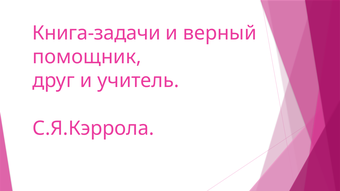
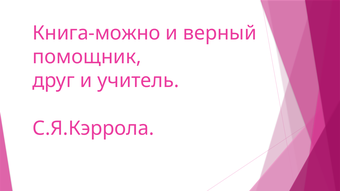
Книга-задачи: Книга-задачи -> Книга-можно (96, 33)
